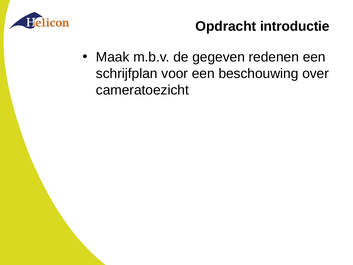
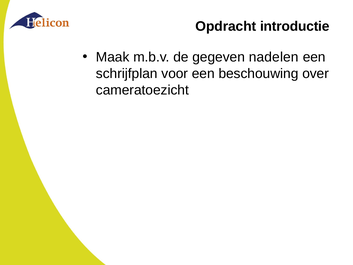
redenen: redenen -> nadelen (274, 57)
